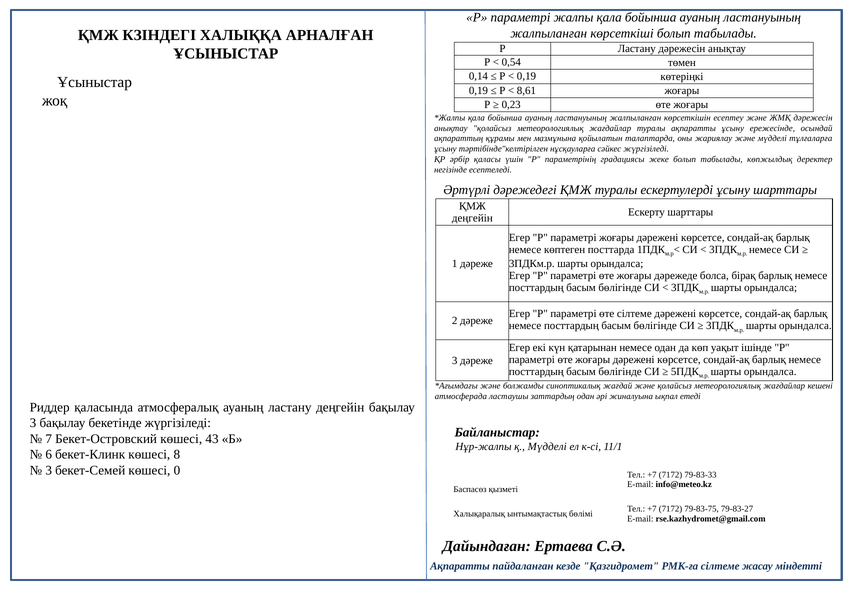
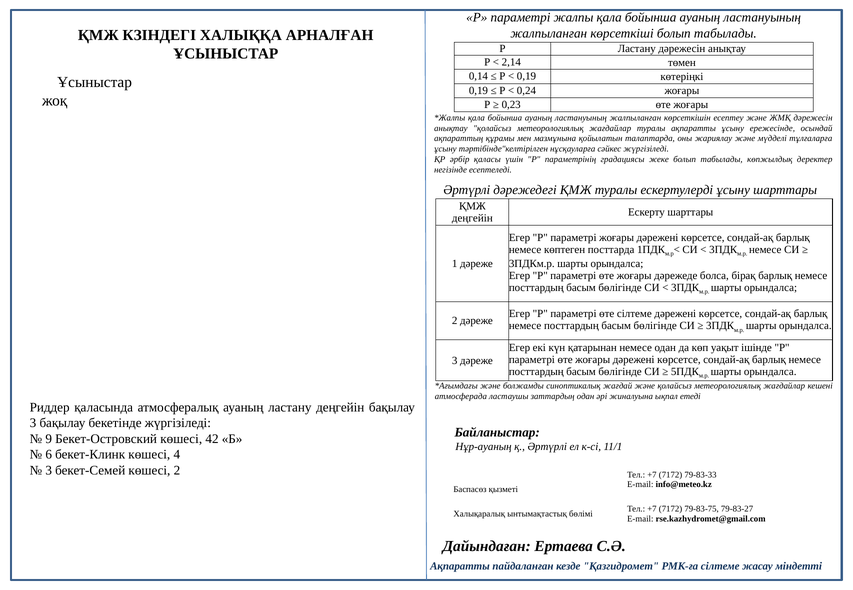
0,54: 0,54 -> 2,14 (511, 62)
8,61: 8,61 -> 0,24 (526, 91)
7: 7 -> 9 (49, 439)
43: 43 -> 42 (212, 439)
Нұр-жалпы: Нұр-жалпы -> Нұр-ауаның (484, 447)
қ Мүдделі: Мүдделі -> Әртүрлі (547, 447)
8: 8 -> 4 (177, 455)
көшесі 0: 0 -> 2 (177, 471)
